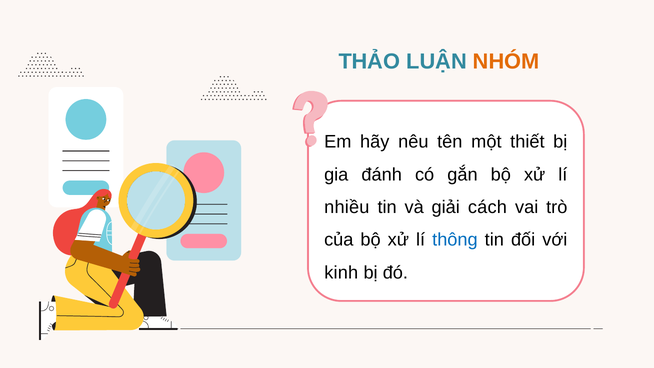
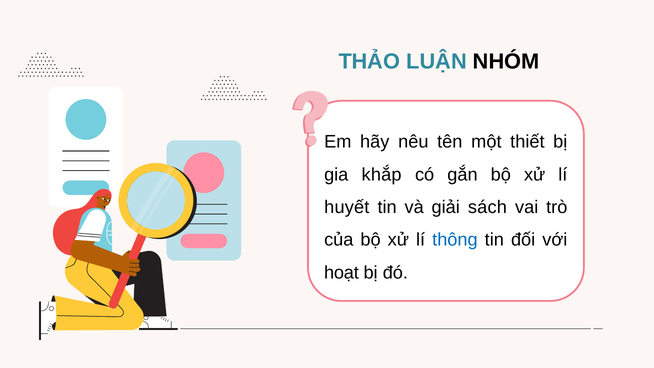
NHÓM colour: orange -> black (506, 62)
đánh: đánh -> khắp (382, 174)
nhiều: nhiều -> huyết (347, 207)
cách: cách -> sách (487, 207)
kinh: kinh -> hoạt (341, 273)
